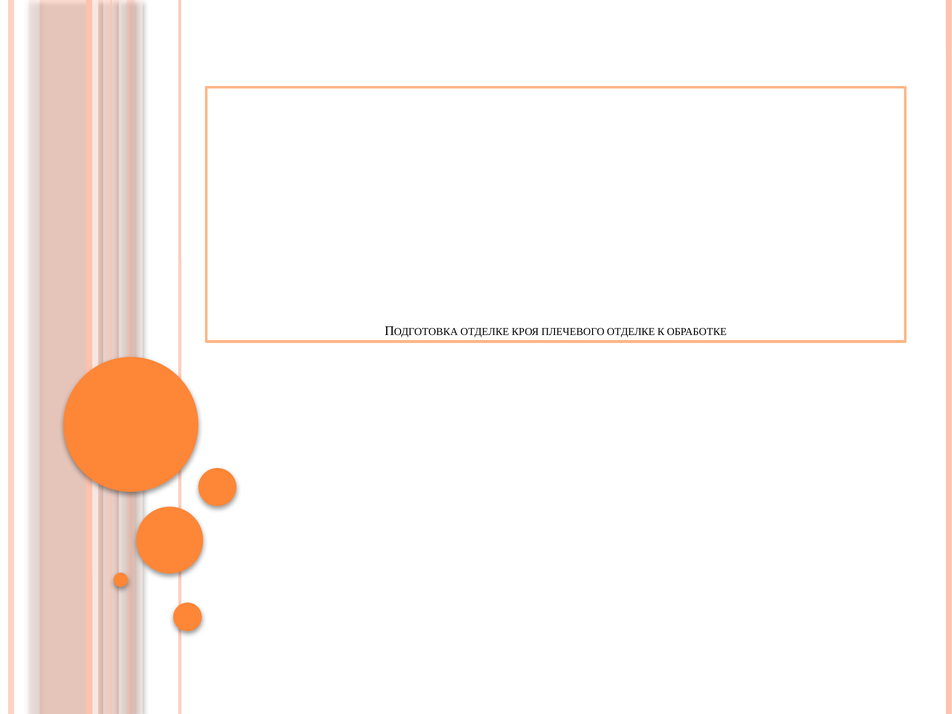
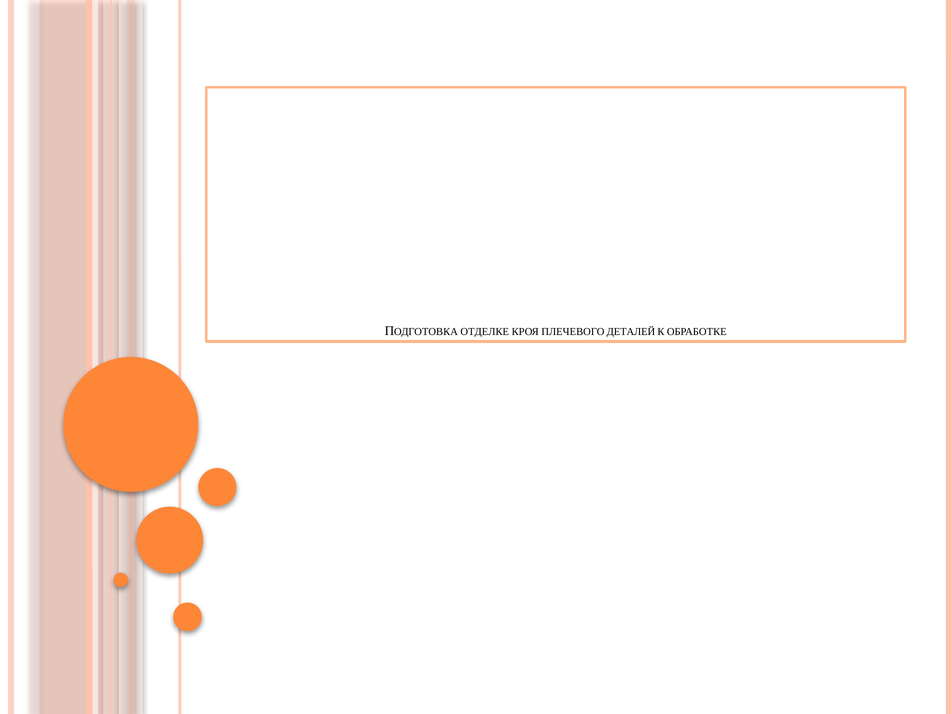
ПЛЕЧЕВОГО ОТДЕЛКЕ: ОТДЕЛКЕ -> ДЕТАЛЕЙ (631, 332)
